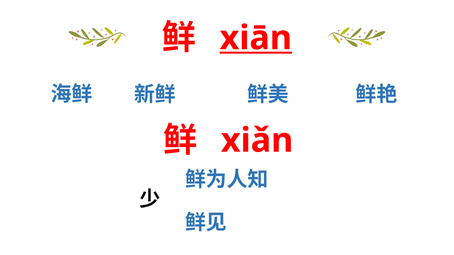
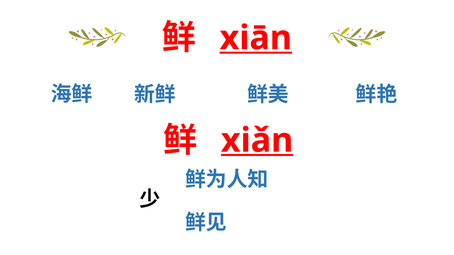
xiǎn underline: none -> present (257, 141)
